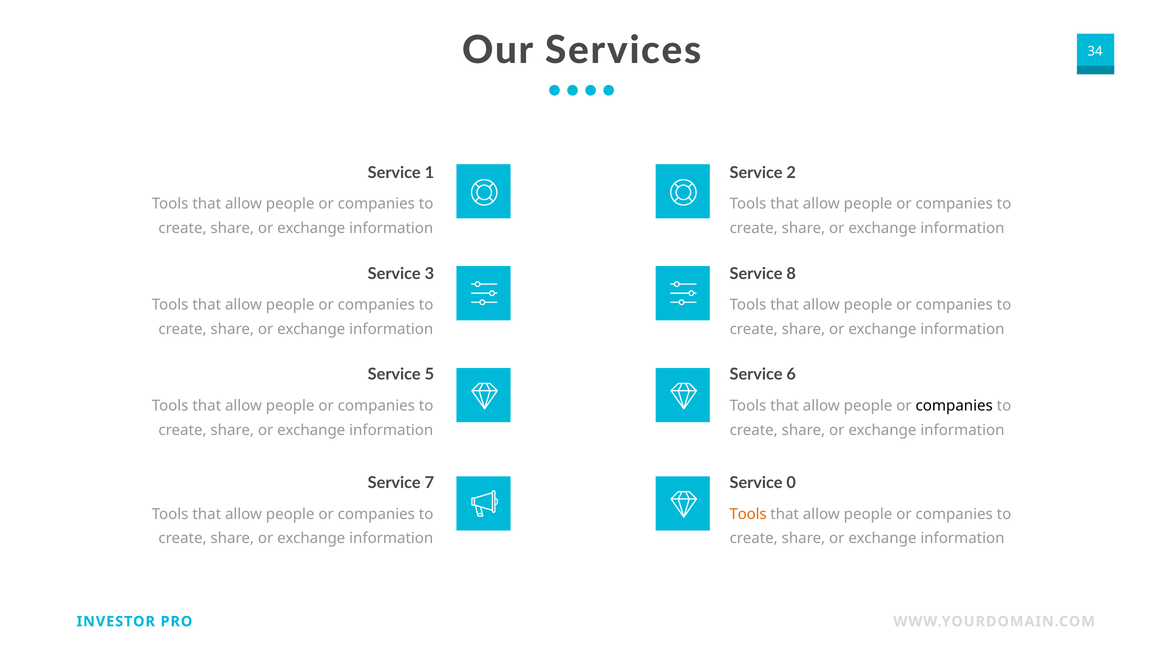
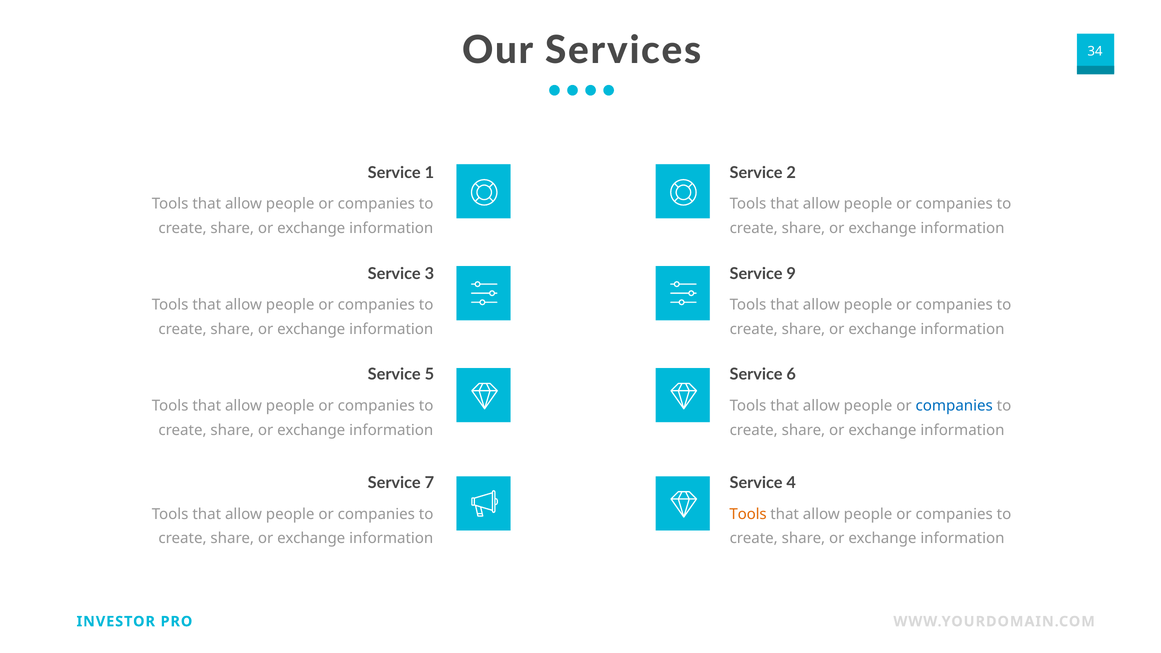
8: 8 -> 9 (791, 274)
companies colour: black -> blue (954, 406)
0: 0 -> 4 (791, 483)
